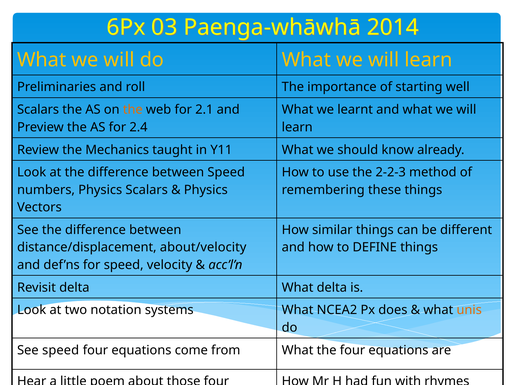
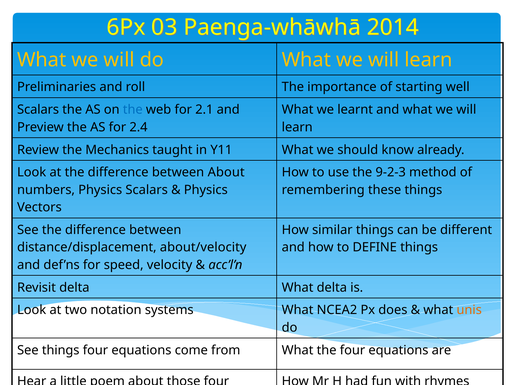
the colour: orange -> blue (133, 110)
between Speed: Speed -> About (226, 172)
2-2-3: 2-2-3 -> 9-2-3 (391, 172)
See speed: speed -> things (61, 350)
